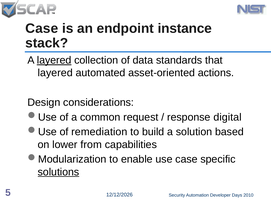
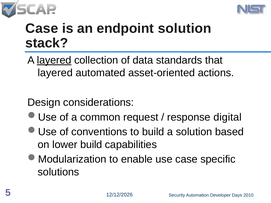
endpoint instance: instance -> solution (185, 29)
remediation: remediation -> conventions (99, 132)
lower from: from -> build (91, 145)
solutions underline: present -> none (58, 172)
